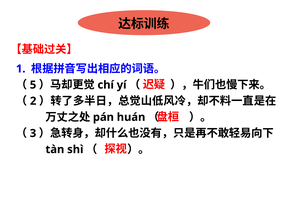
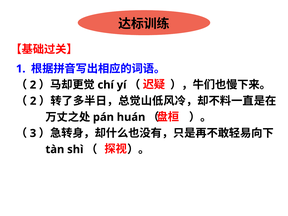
5: 5 -> 2 (33, 85)
